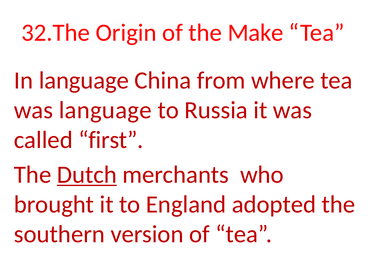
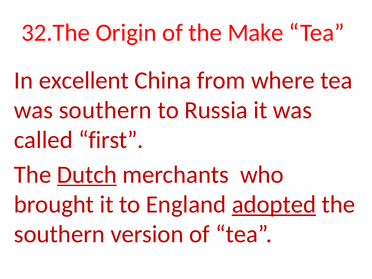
In language: language -> excellent (84, 80)
was language: language -> southern (105, 110)
adopted underline: none -> present (274, 204)
